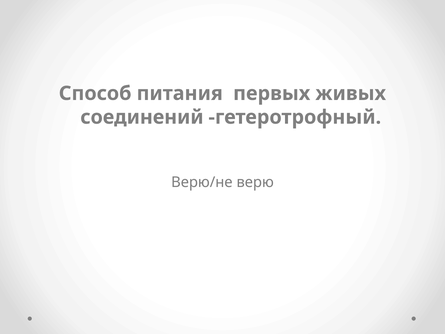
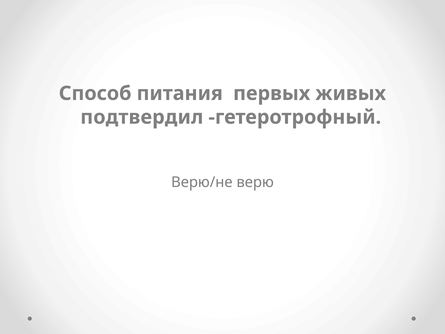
соединений: соединений -> подтвердил (142, 117)
